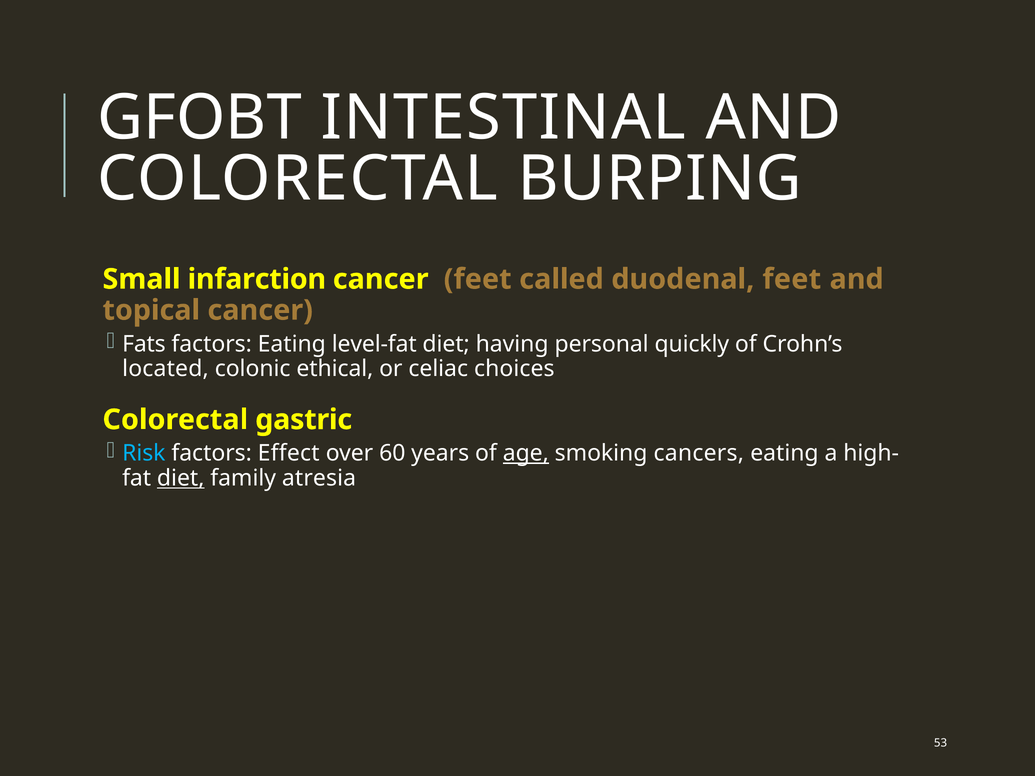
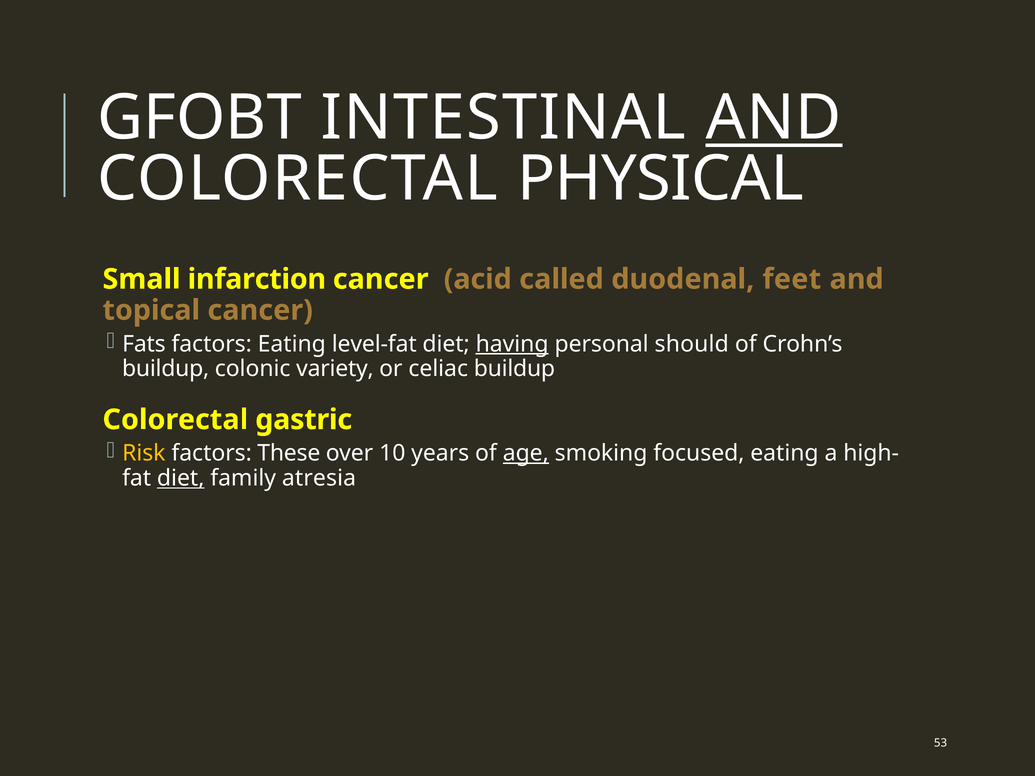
AND underline: none -> present (774, 118)
BURPING: BURPING -> PHYSICAL (660, 179)
cancer feet: feet -> acid (478, 279)
having underline: none -> present (512, 344)
quickly: quickly -> should (692, 344)
located: located -> buildup (166, 369)
ethical: ethical -> variety (335, 369)
celiac choices: choices -> buildup (514, 369)
Risk colour: light blue -> yellow (144, 454)
Effect: Effect -> These (289, 454)
60: 60 -> 10 (392, 454)
cancers: cancers -> focused (699, 454)
